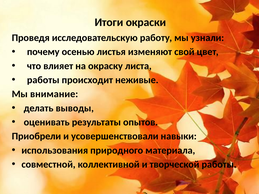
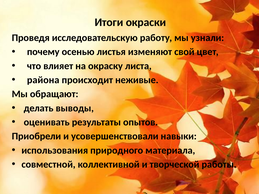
работы: работы -> района (43, 80)
внимание: внимание -> обращают (54, 94)
